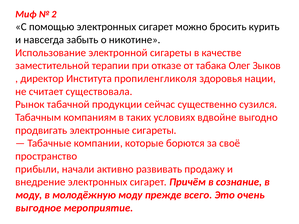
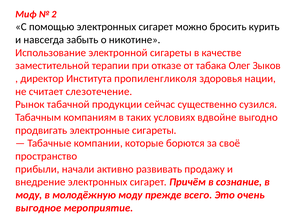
существовала: существовала -> слезотечение (99, 92)
